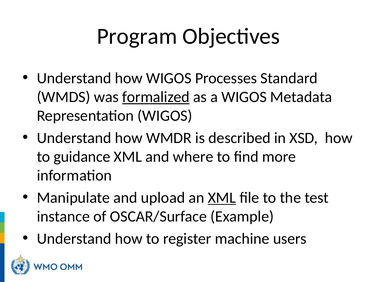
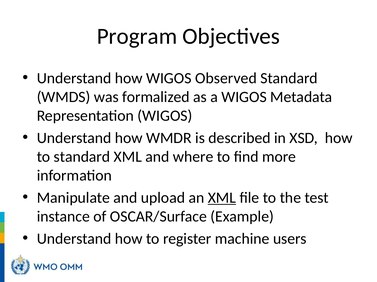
Processes: Processes -> Observed (226, 78)
formalized underline: present -> none (156, 97)
to guidance: guidance -> standard (82, 157)
